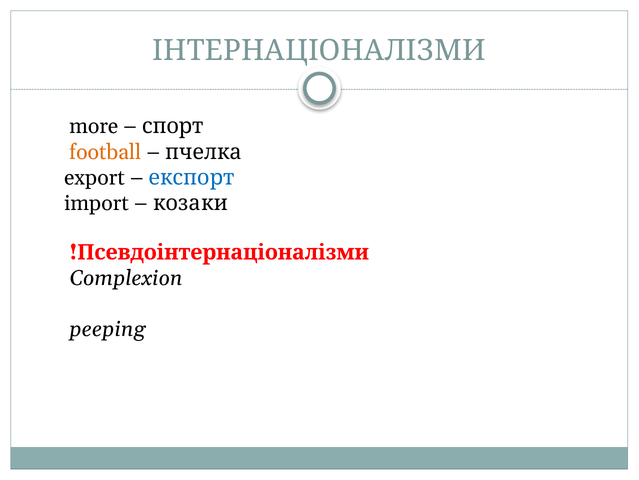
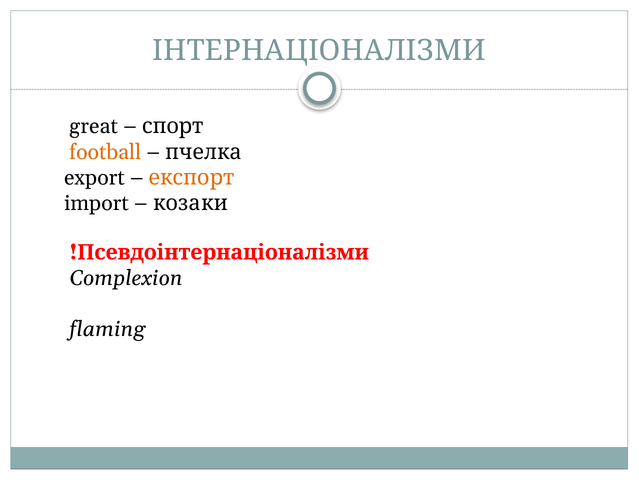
more: more -> great (94, 126)
експорт colour: blue -> orange (192, 177)
peeping: peeping -> flaming (108, 329)
